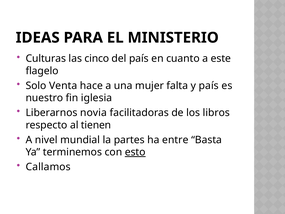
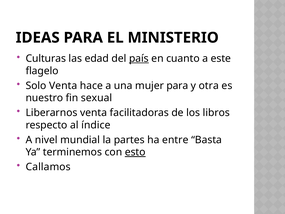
cinco: cinco -> edad (97, 58)
país underline: none -> present (139, 58)
mujer falta: falta -> para (177, 86)
y país: país -> otra (209, 86)
iglesia: iglesia -> sexual (97, 98)
Liberarnos novia: novia -> venta (94, 113)
tienen: tienen -> índice (96, 125)
